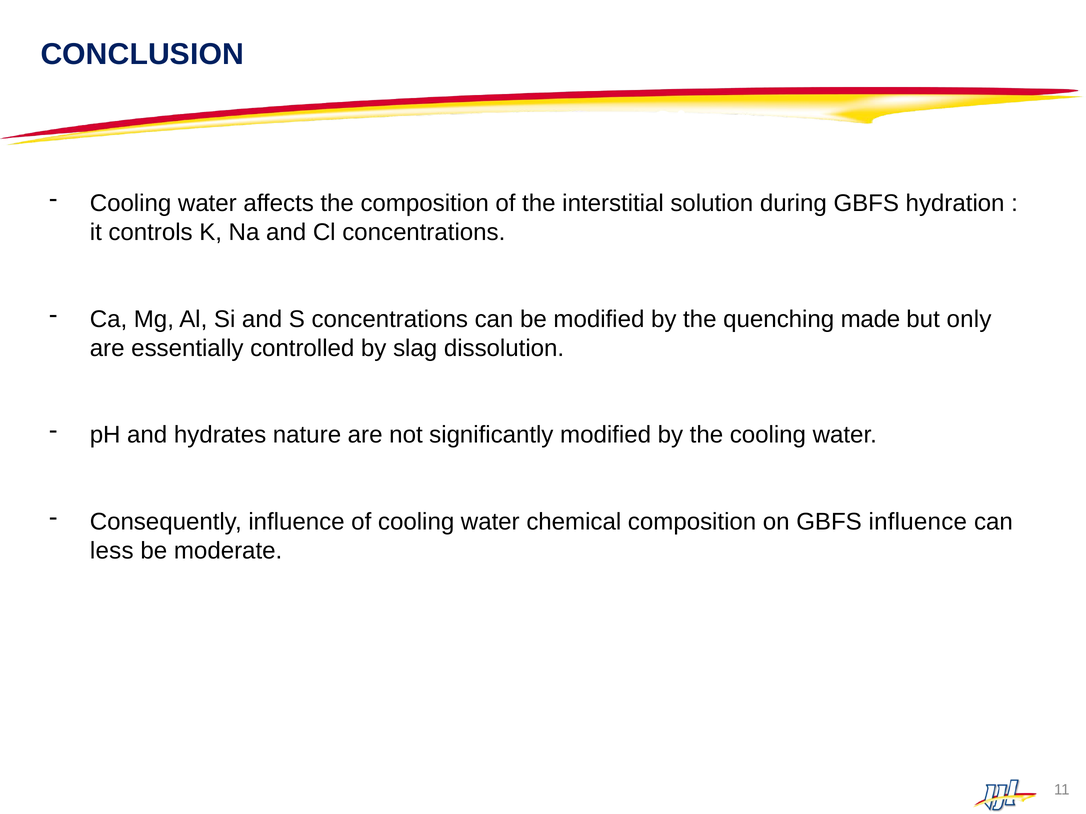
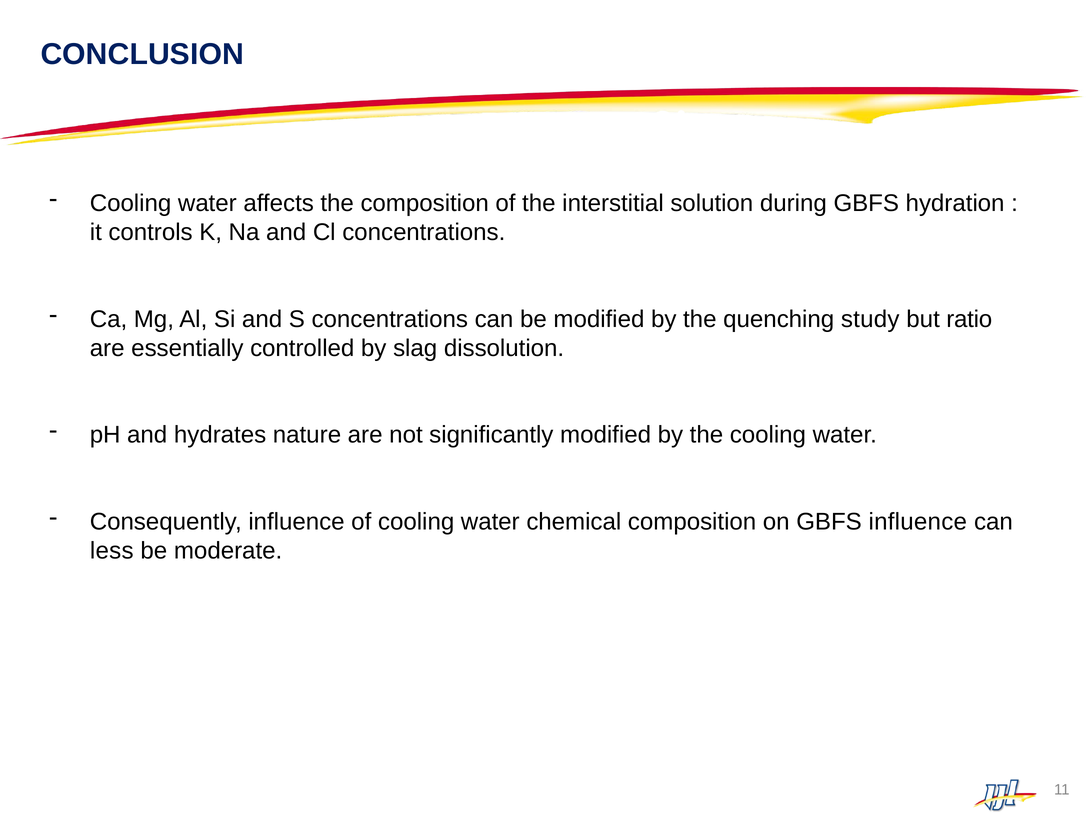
made: made -> study (870, 319)
only: only -> ratio (969, 319)
